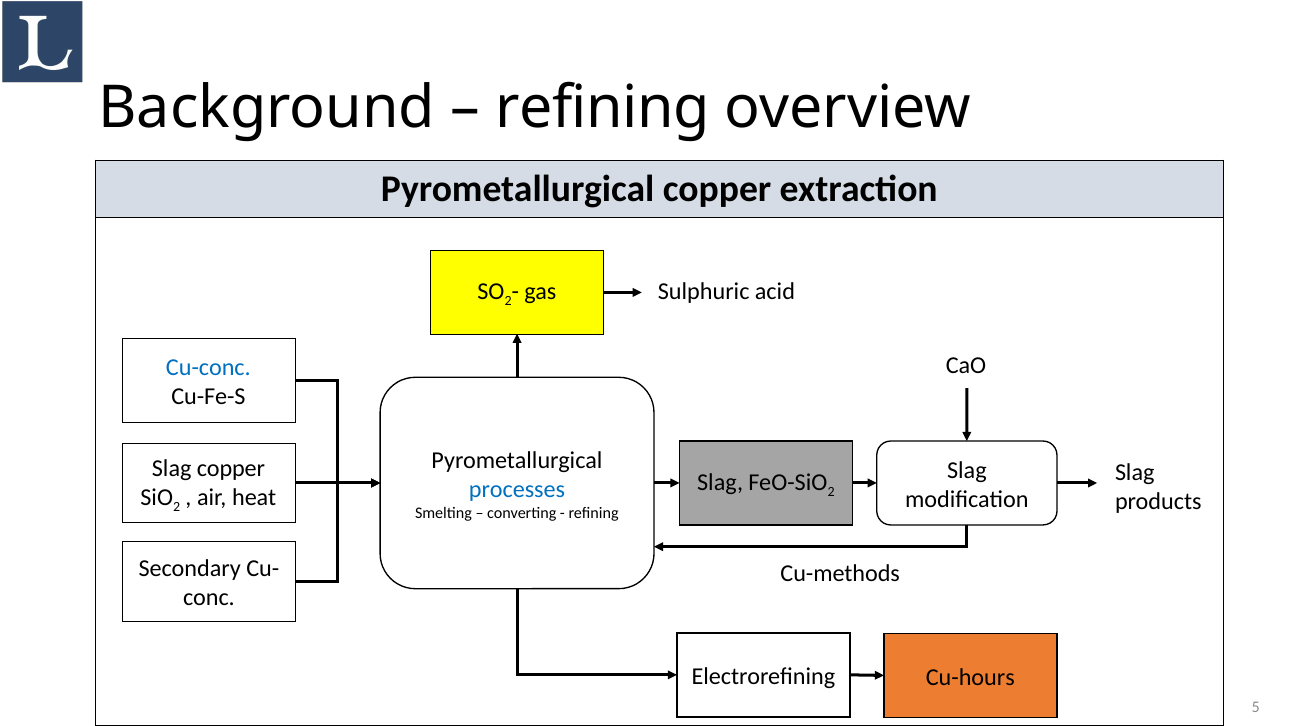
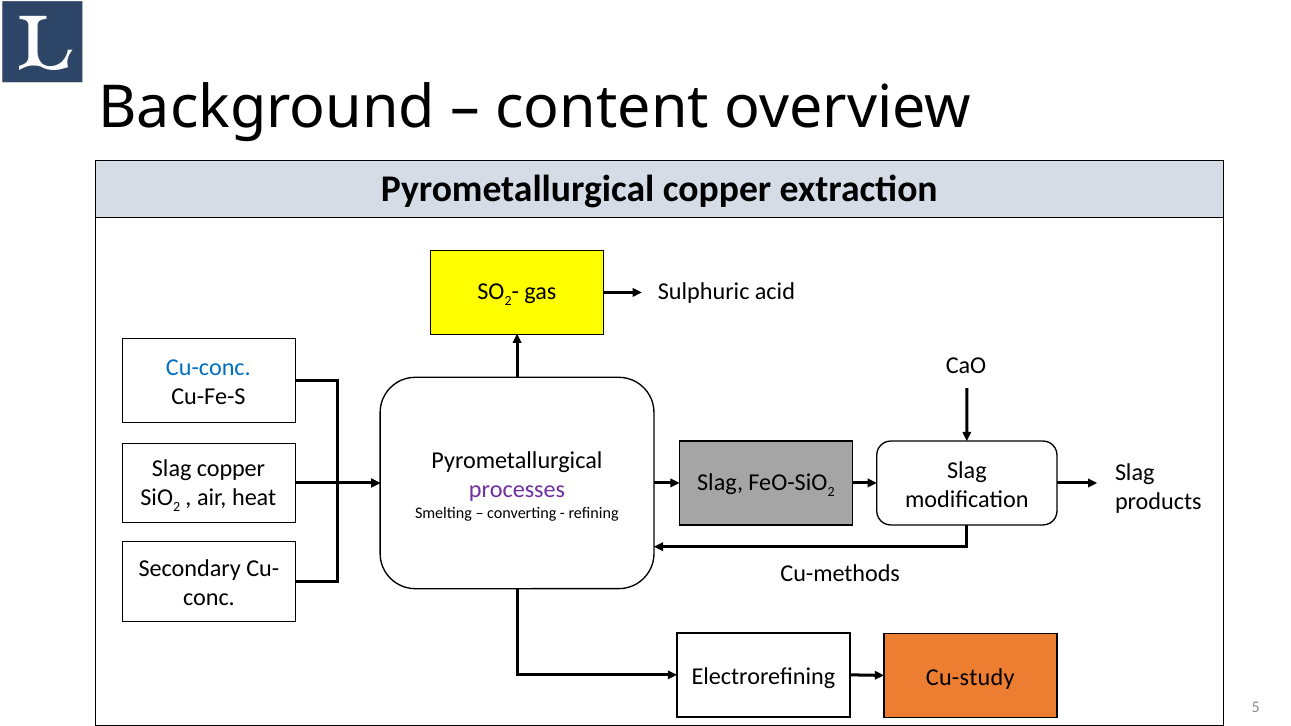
refining: refining -> content (602, 108)
processes colour: blue -> purple (517, 490)
Cu-hours: Cu-hours -> Cu-study (970, 677)
